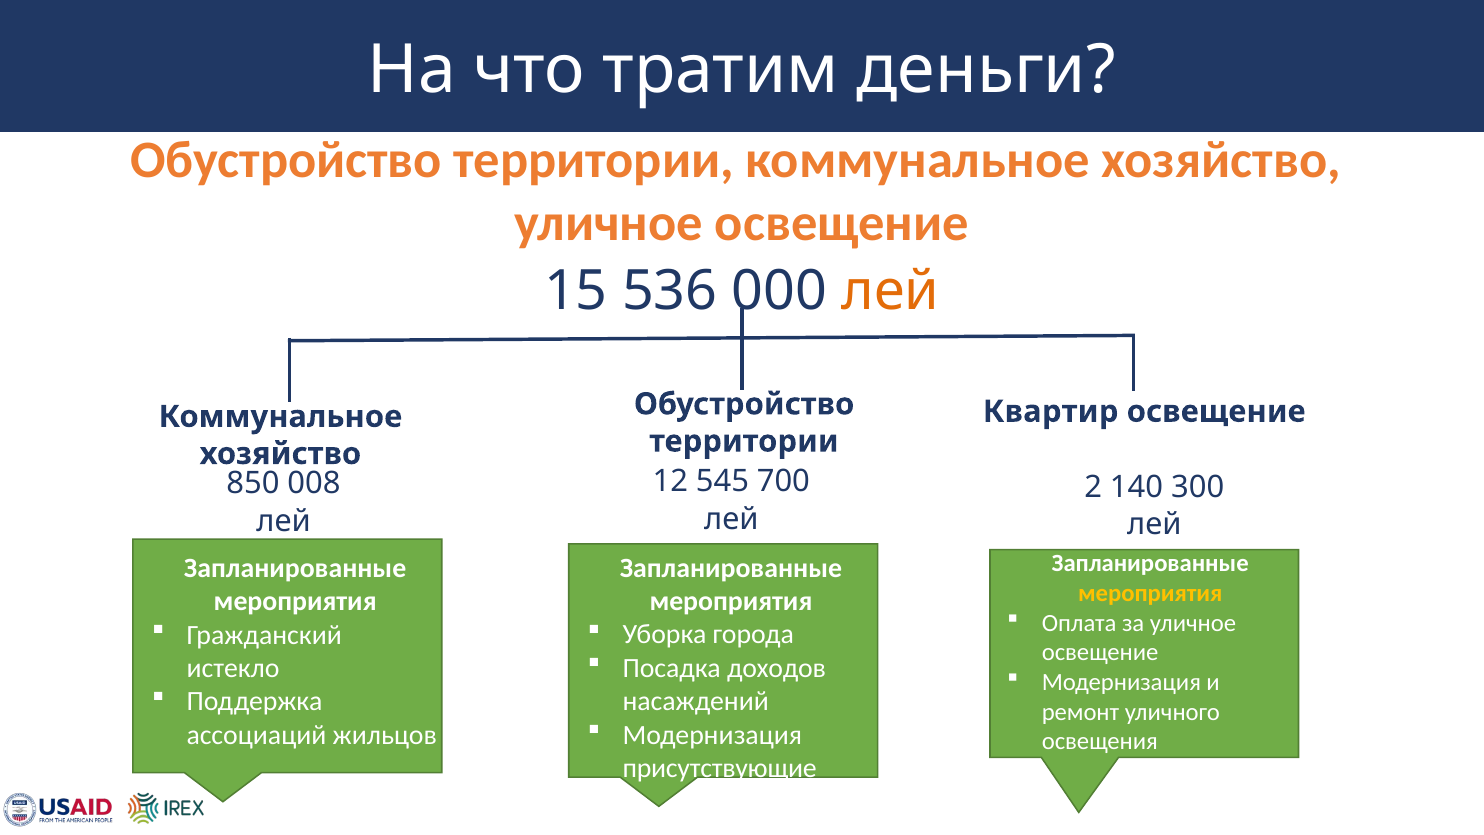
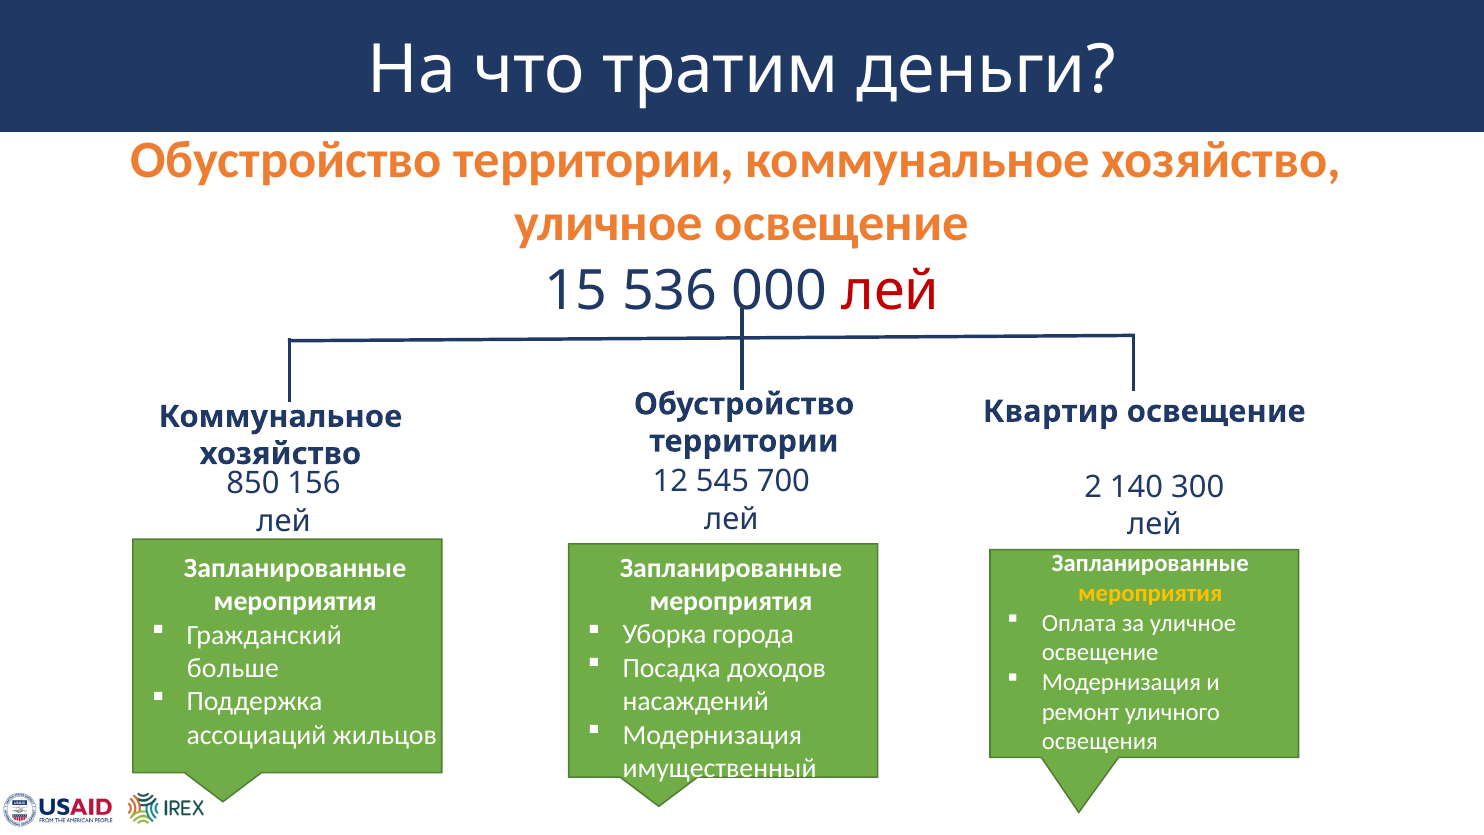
лей colour: orange -> red (891, 291)
008: 008 -> 156 (314, 484)
истекло: истекло -> больше (233, 668)
присутствующие: присутствующие -> имущественный (720, 768)
